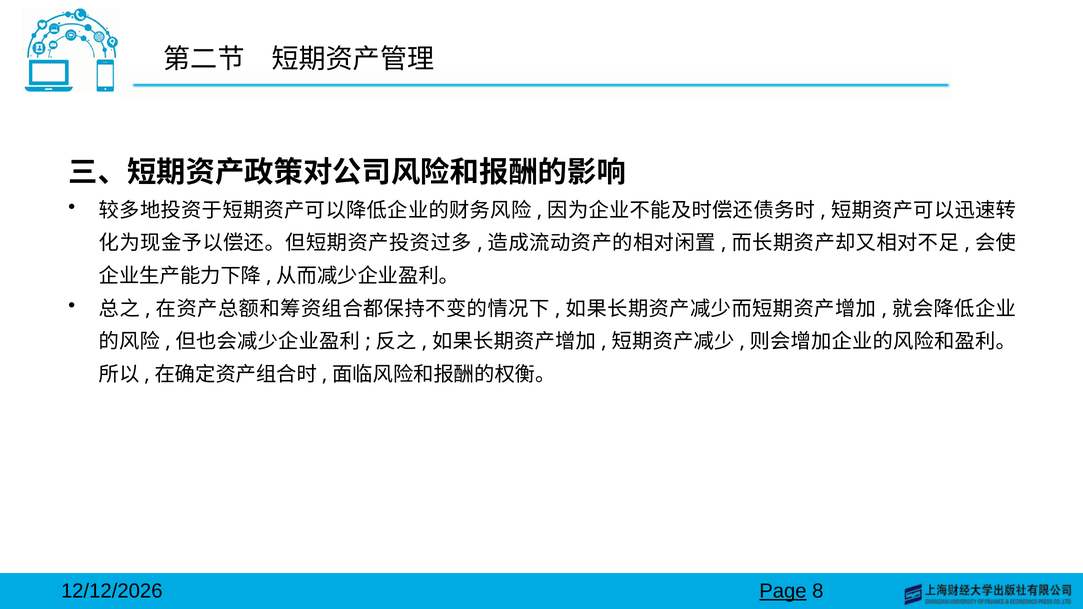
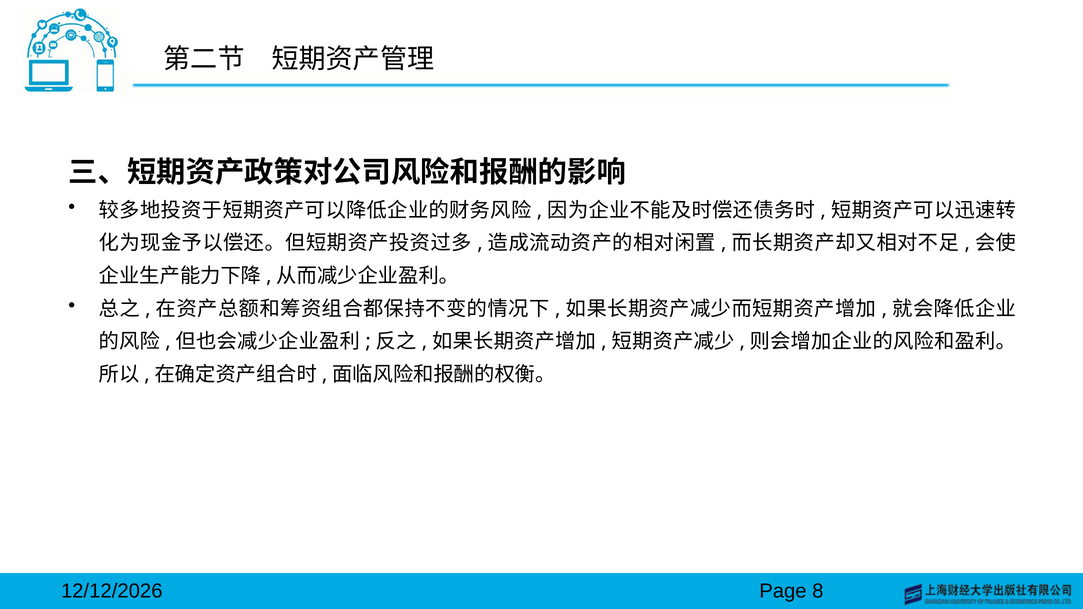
Page underline: present -> none (783, 591)
